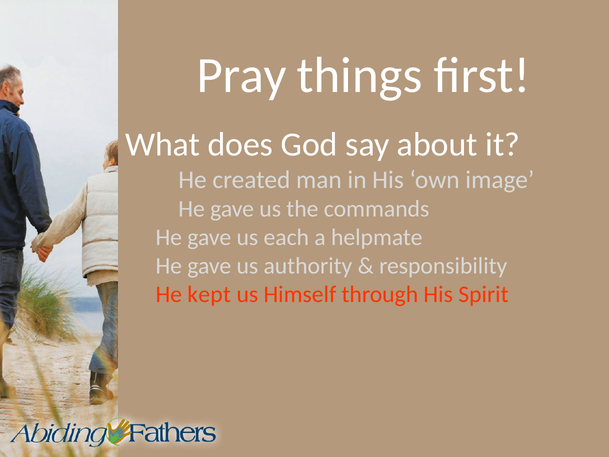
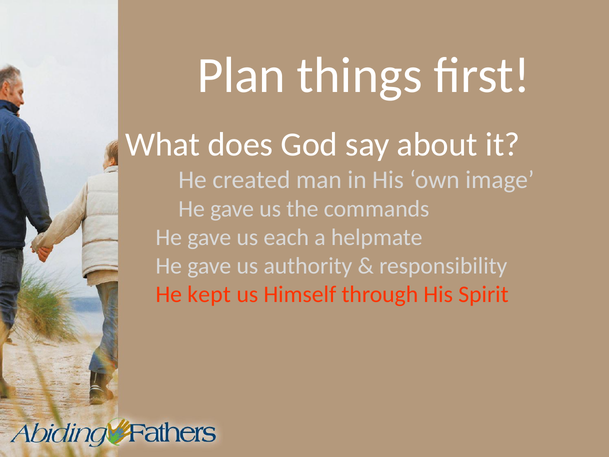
Pray: Pray -> Plan (242, 76)
